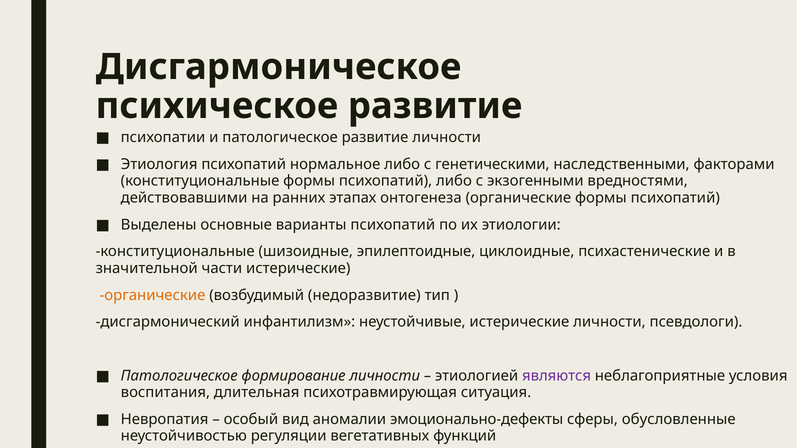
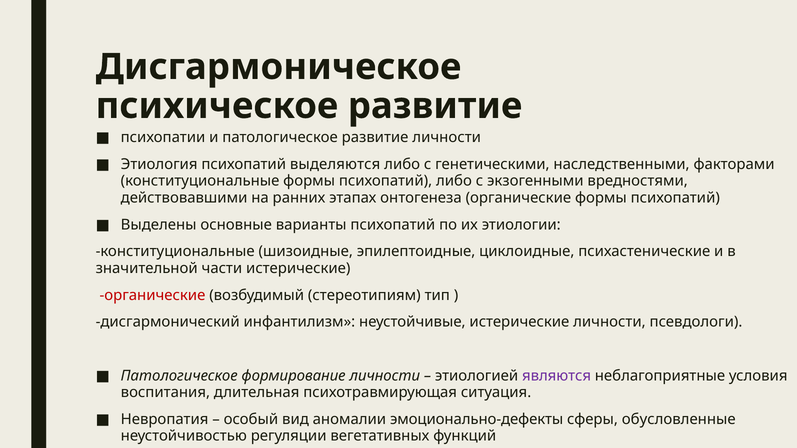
нормальное: нормальное -> выделяются (335, 164)
органические colour: orange -> red (152, 295)
недоразвитие: недоразвитие -> стереотипиям (364, 295)
